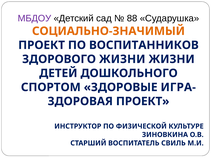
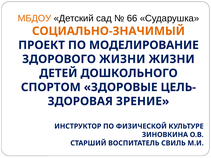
МБДОУ colour: purple -> orange (34, 18)
88: 88 -> 66 (132, 18)
ВОСПИТАННИКОВ: ВОСПИТАННИКОВ -> МОДЕЛИРОВАНИЕ (144, 45)
ИГРА-: ИГРА- -> ЦЕЛЬ- (178, 87)
ЗДОРОВАЯ ПРОЕКТ: ПРОЕКТ -> ЗРЕНИЕ (143, 101)
